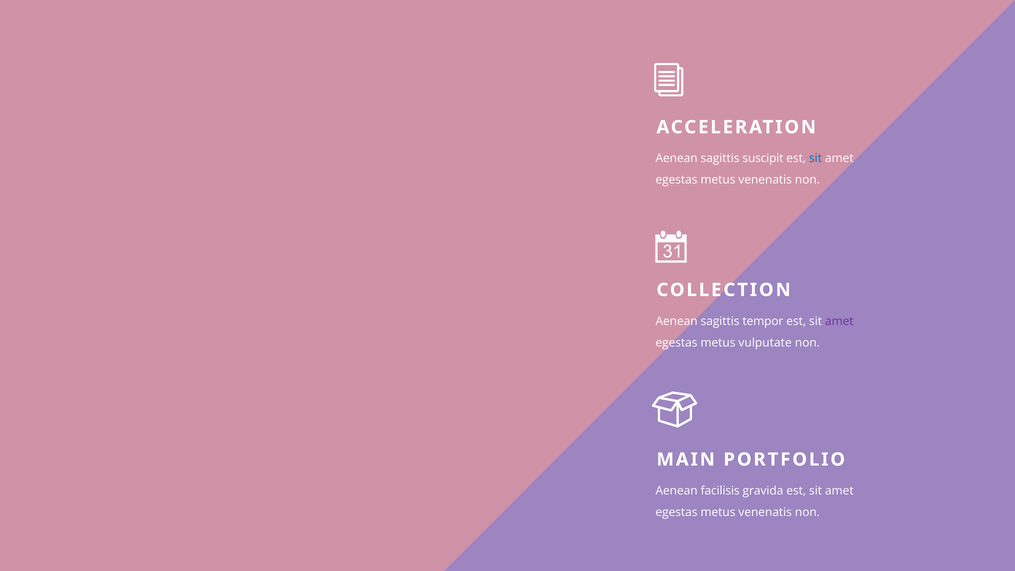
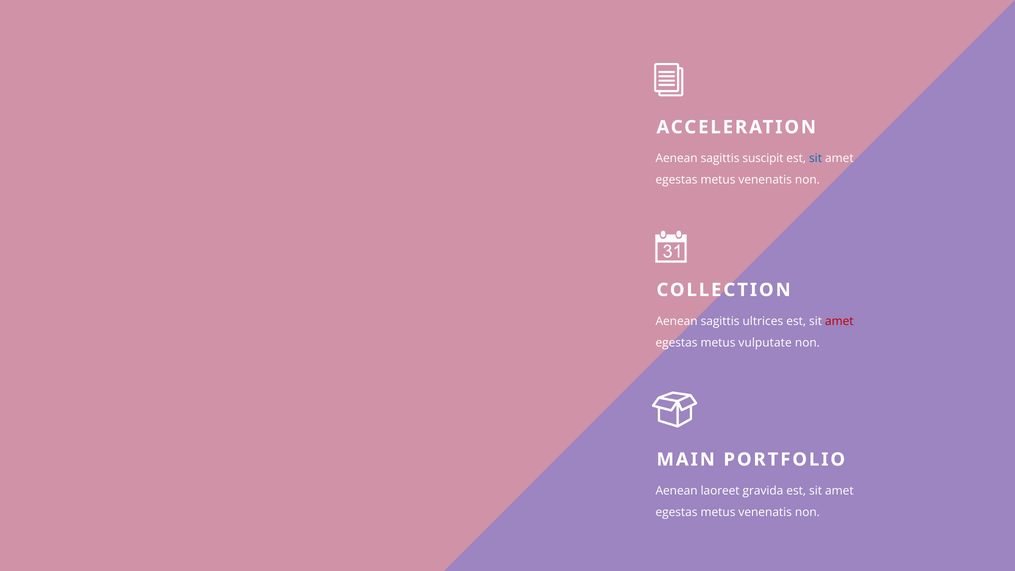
tempor: tempor -> ultrices (763, 321)
amet colour: purple -> red (839, 321)
facilisis: facilisis -> laoreet (720, 491)
